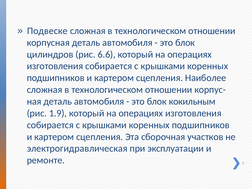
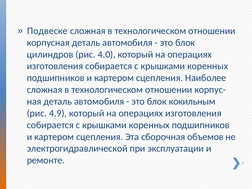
6.6: 6.6 -> 4.0 (107, 54)
1.9: 1.9 -> 4.9 (58, 113)
участков: участков -> объемов (205, 137)
электрогидравлическая: электрогидравлическая -> электрогидравлической (77, 149)
